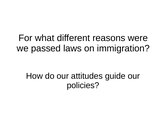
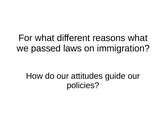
reasons were: were -> what (138, 38)
